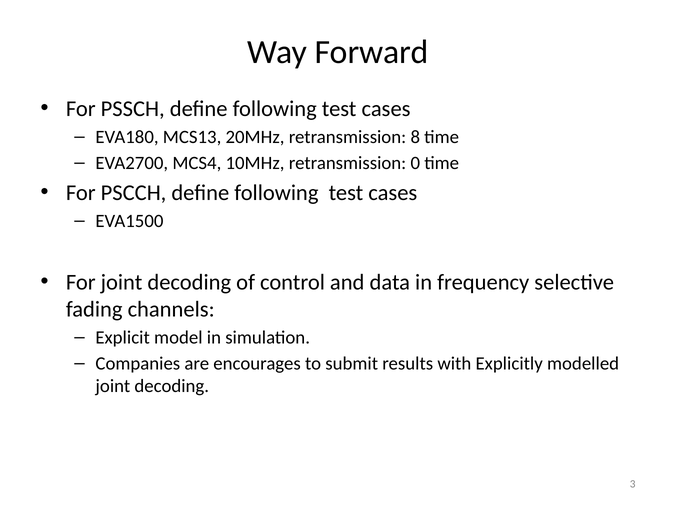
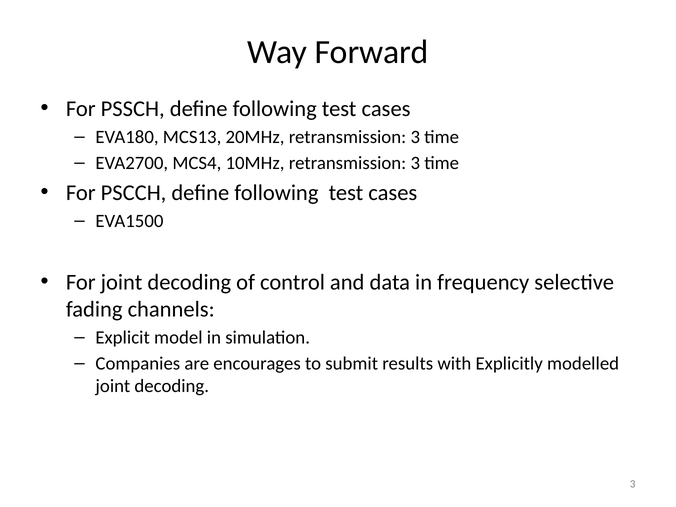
20MHz retransmission 8: 8 -> 3 (415, 137)
10MHz retransmission 0: 0 -> 3 (415, 163)
